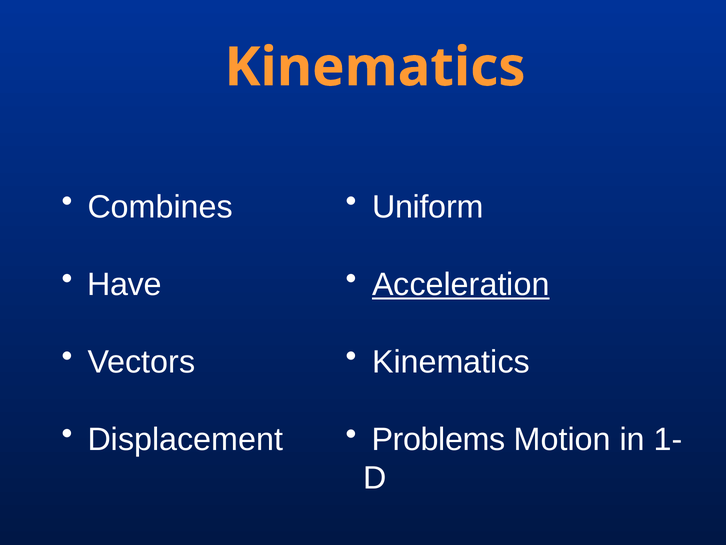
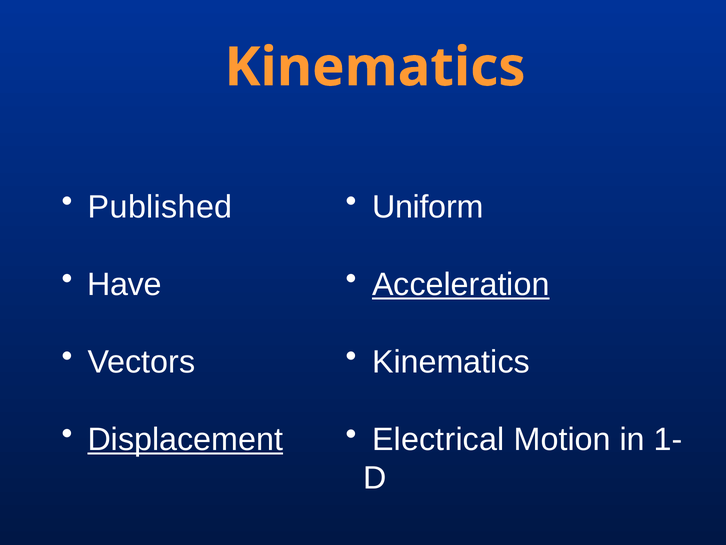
Combines: Combines -> Published (160, 207)
Displacement underline: none -> present (185, 439)
Problems: Problems -> Electrical (438, 439)
